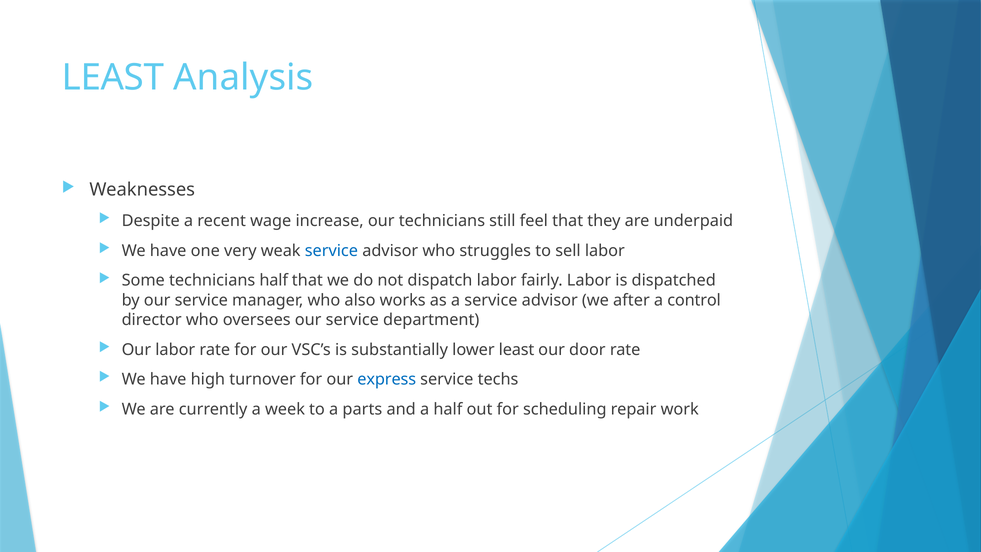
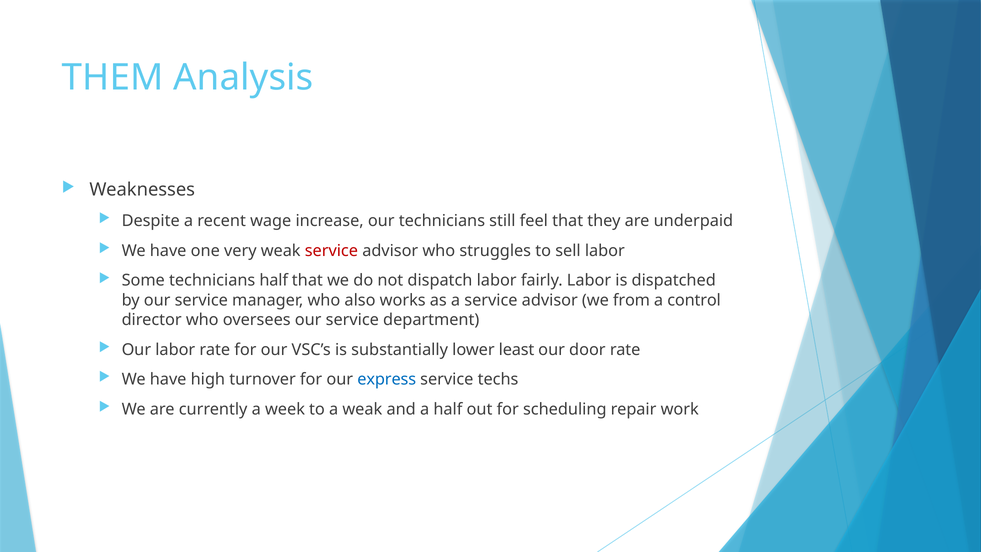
LEAST: LEAST -> THEM (113, 77)
service colour: blue -> red (331, 251)
after: after -> from (632, 300)
a parts: parts -> weak (362, 409)
